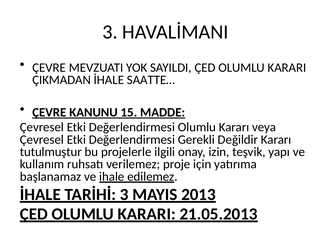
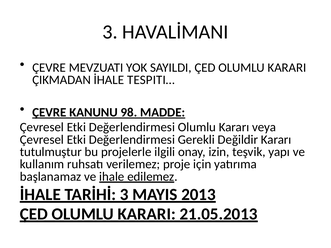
SAATTE…: SAATTE… -> TESPITI… (151, 80)
15: 15 -> 98 (129, 113)
